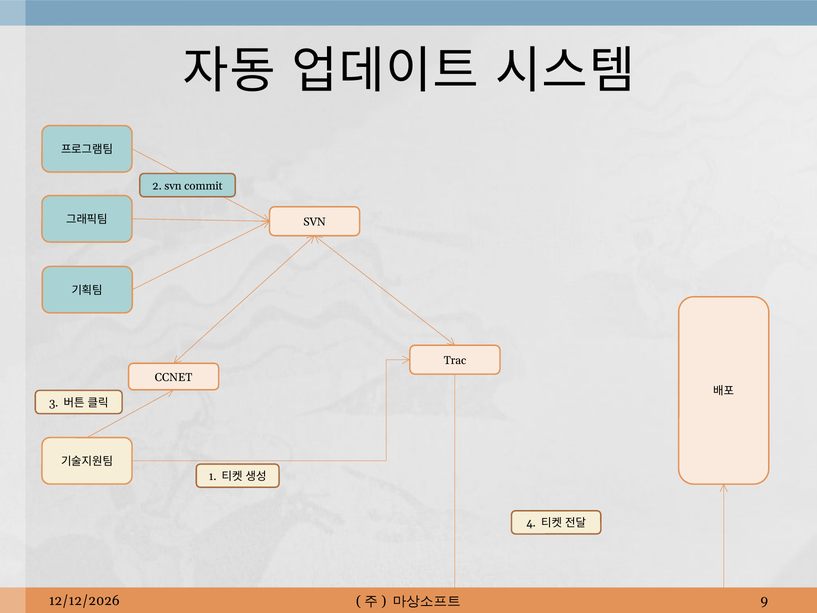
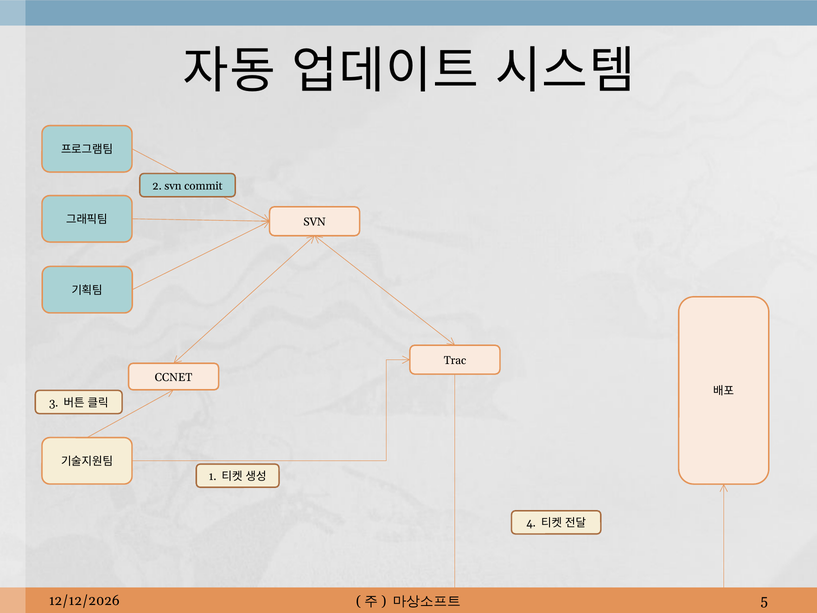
9: 9 -> 5 (764, 600)
